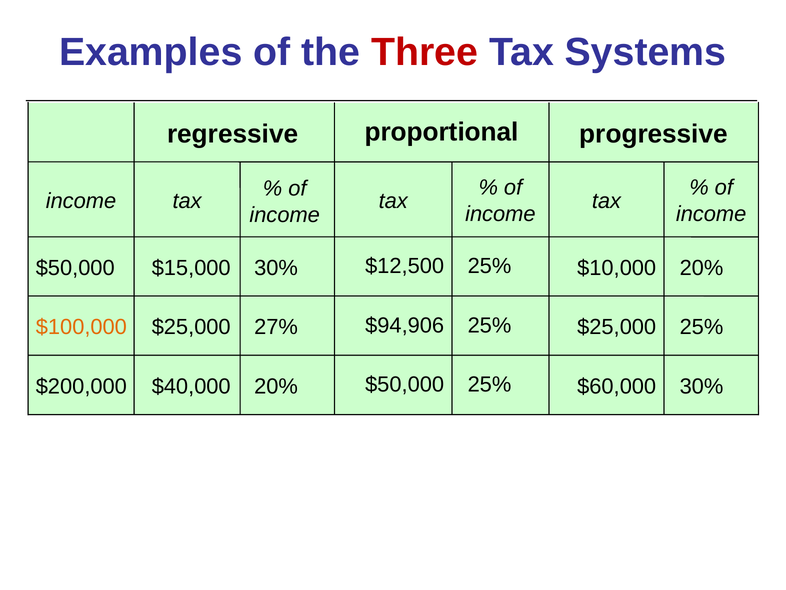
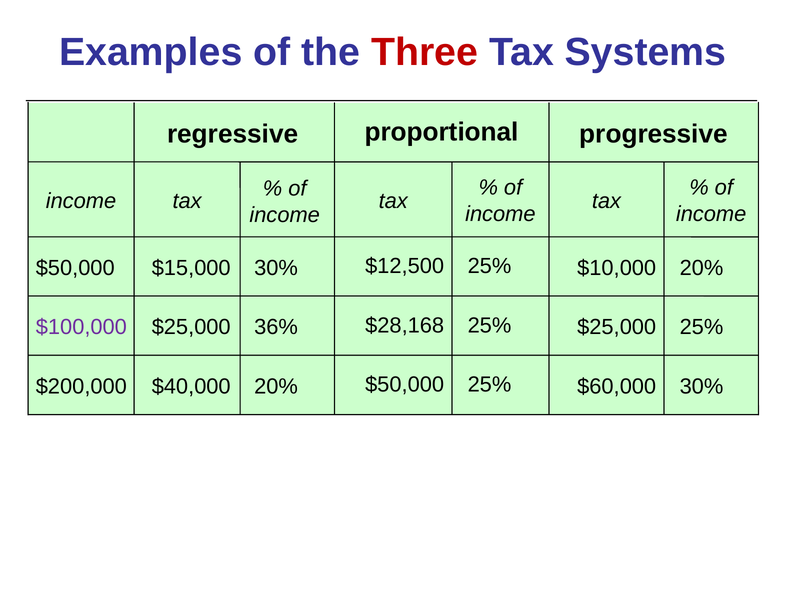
$94,906: $94,906 -> $28,168 (405, 325)
$100,000 colour: orange -> purple (81, 327)
27%: 27% -> 36% (276, 327)
